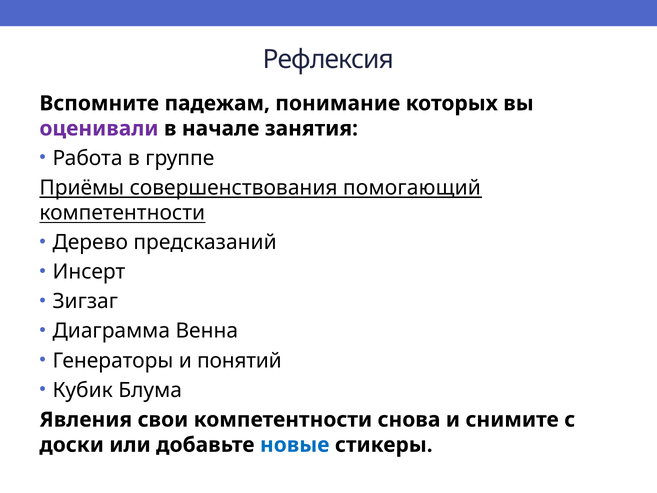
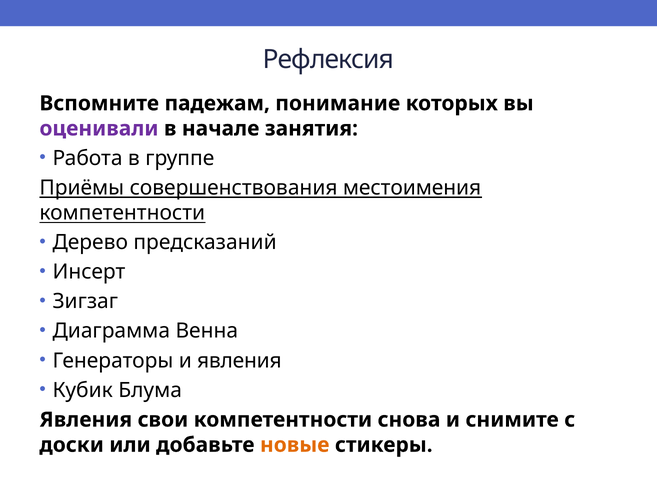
помогающий: помогающий -> местоимения (412, 188)
и понятий: понятий -> явления (239, 360)
новые colour: blue -> orange (295, 445)
